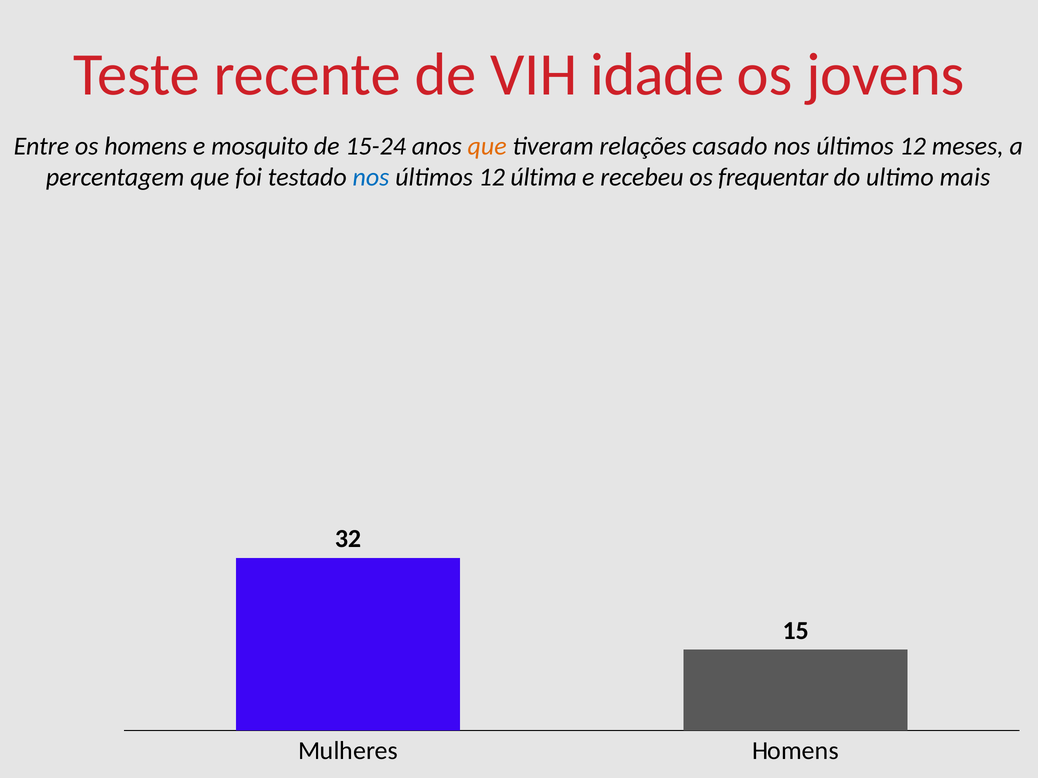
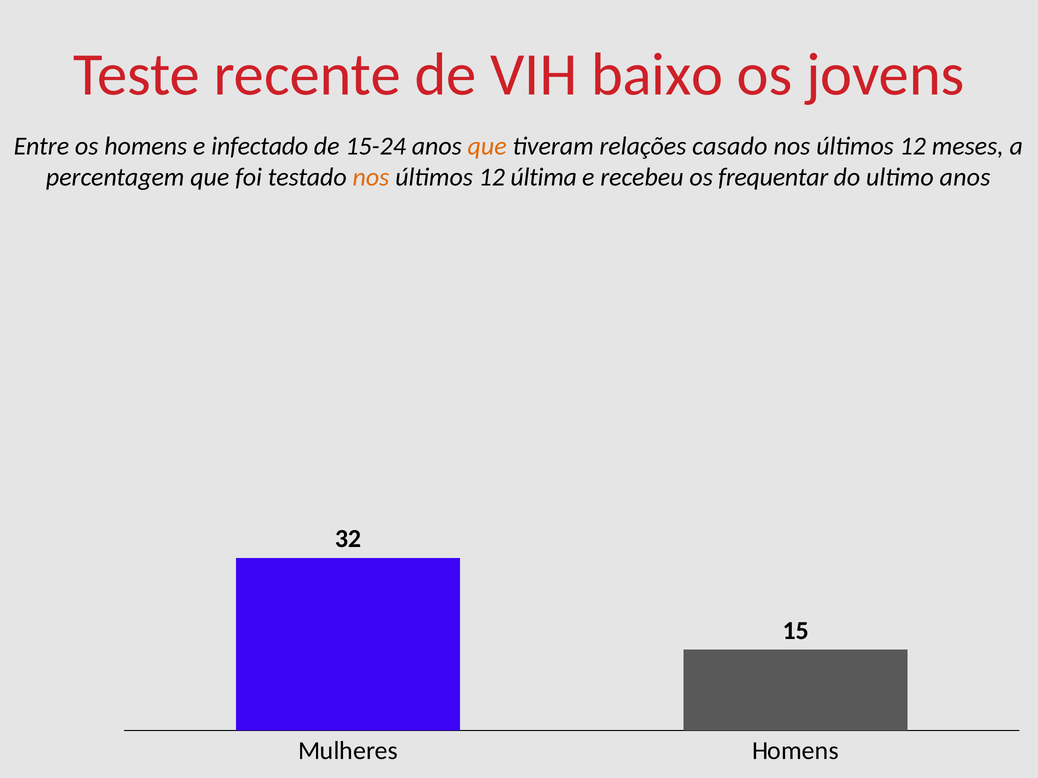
idade: idade -> baixo (657, 75)
mosquito: mosquito -> infectado (260, 146)
nos colour: blue -> orange (371, 178)
ultimo mais: mais -> anos (965, 178)
